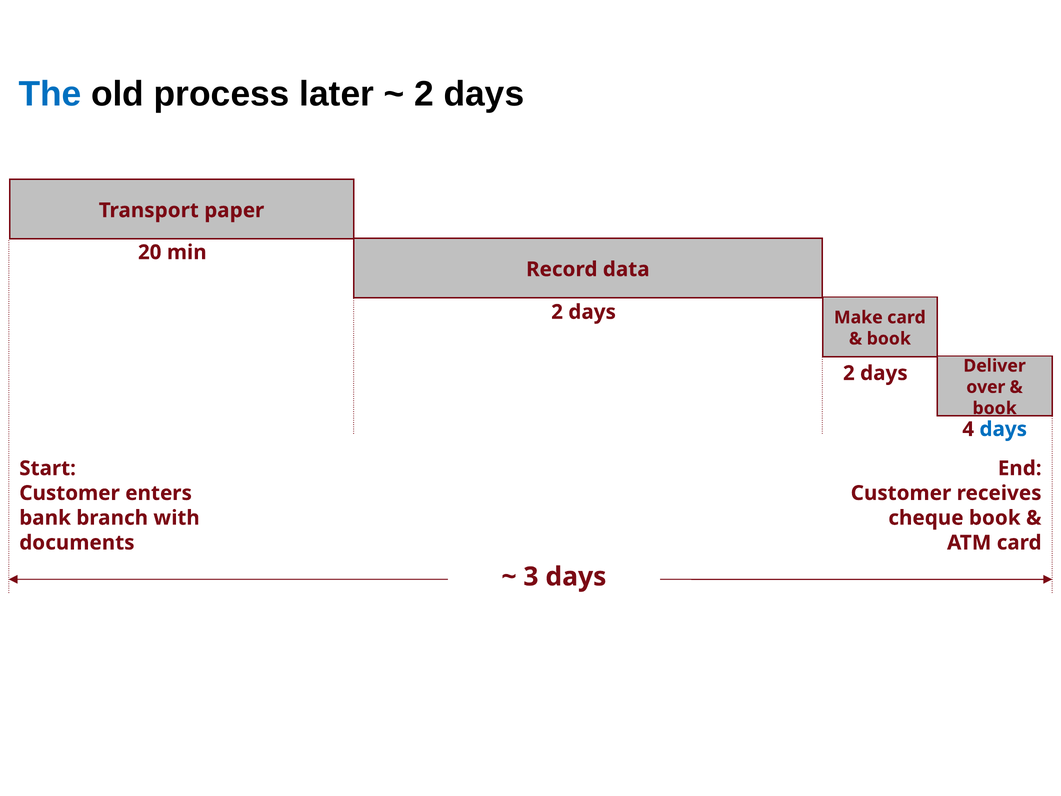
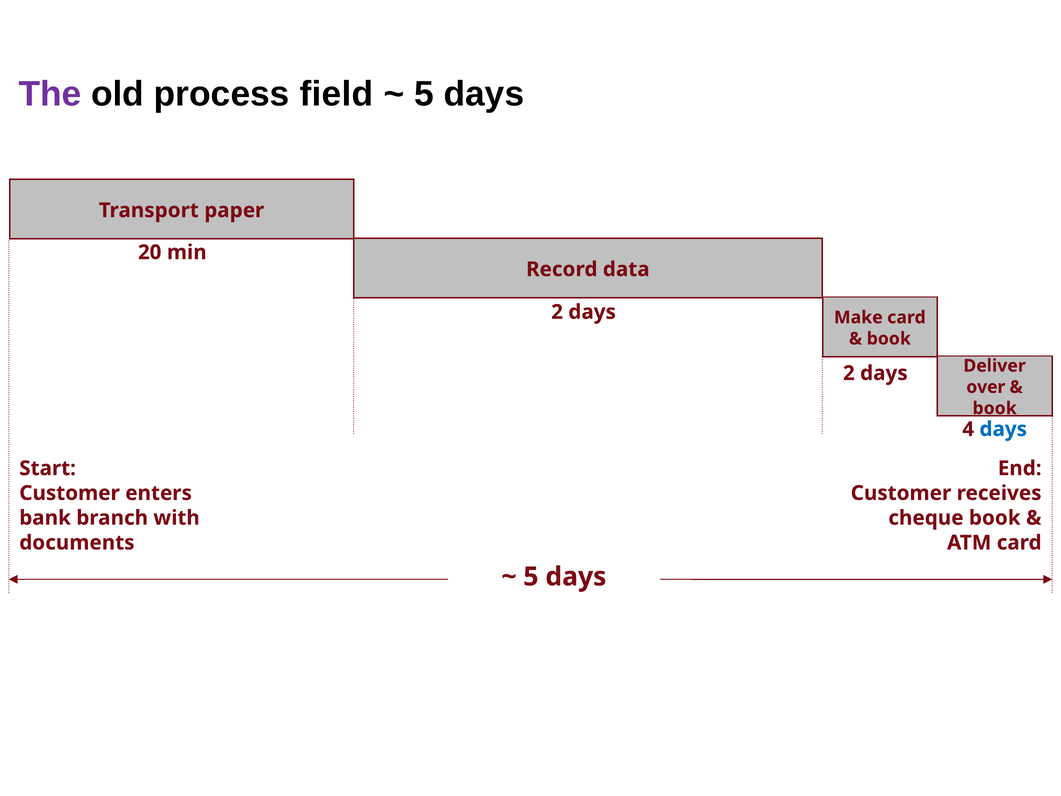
The colour: blue -> purple (50, 94)
later: later -> field (337, 94)
2: 2 -> 5 (424, 94)
3: 3 -> 5 (531, 577)
